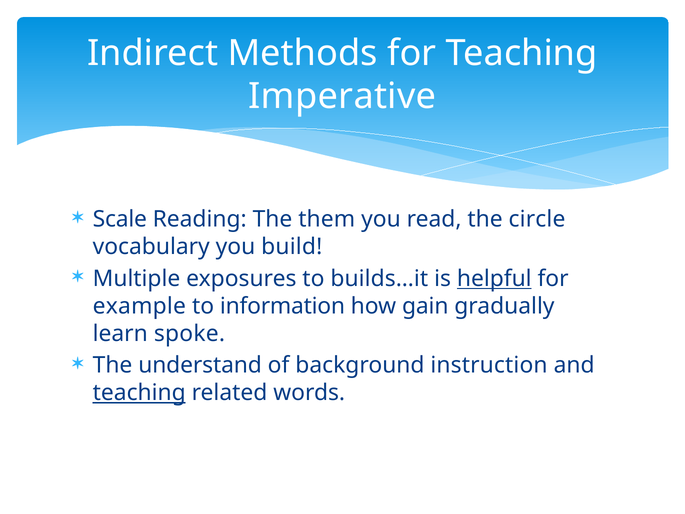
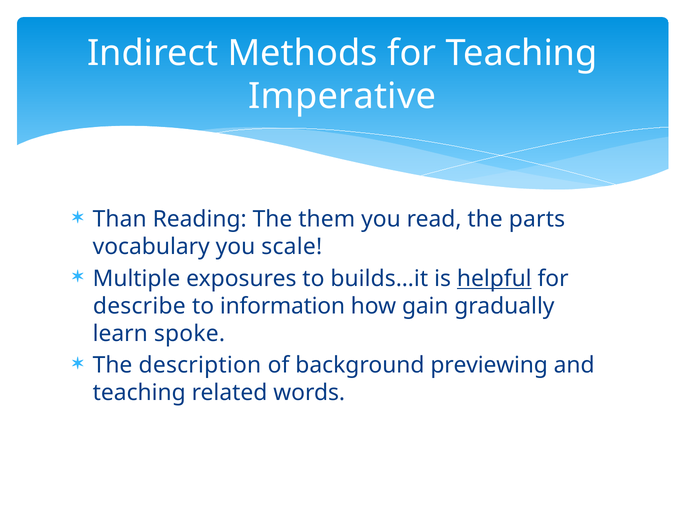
Scale: Scale -> Than (120, 219)
circle: circle -> parts (537, 219)
build: build -> scale (292, 247)
example: example -> describe (139, 306)
understand: understand -> description (200, 365)
instruction: instruction -> previewing (489, 365)
teaching underline: present -> none (139, 393)
